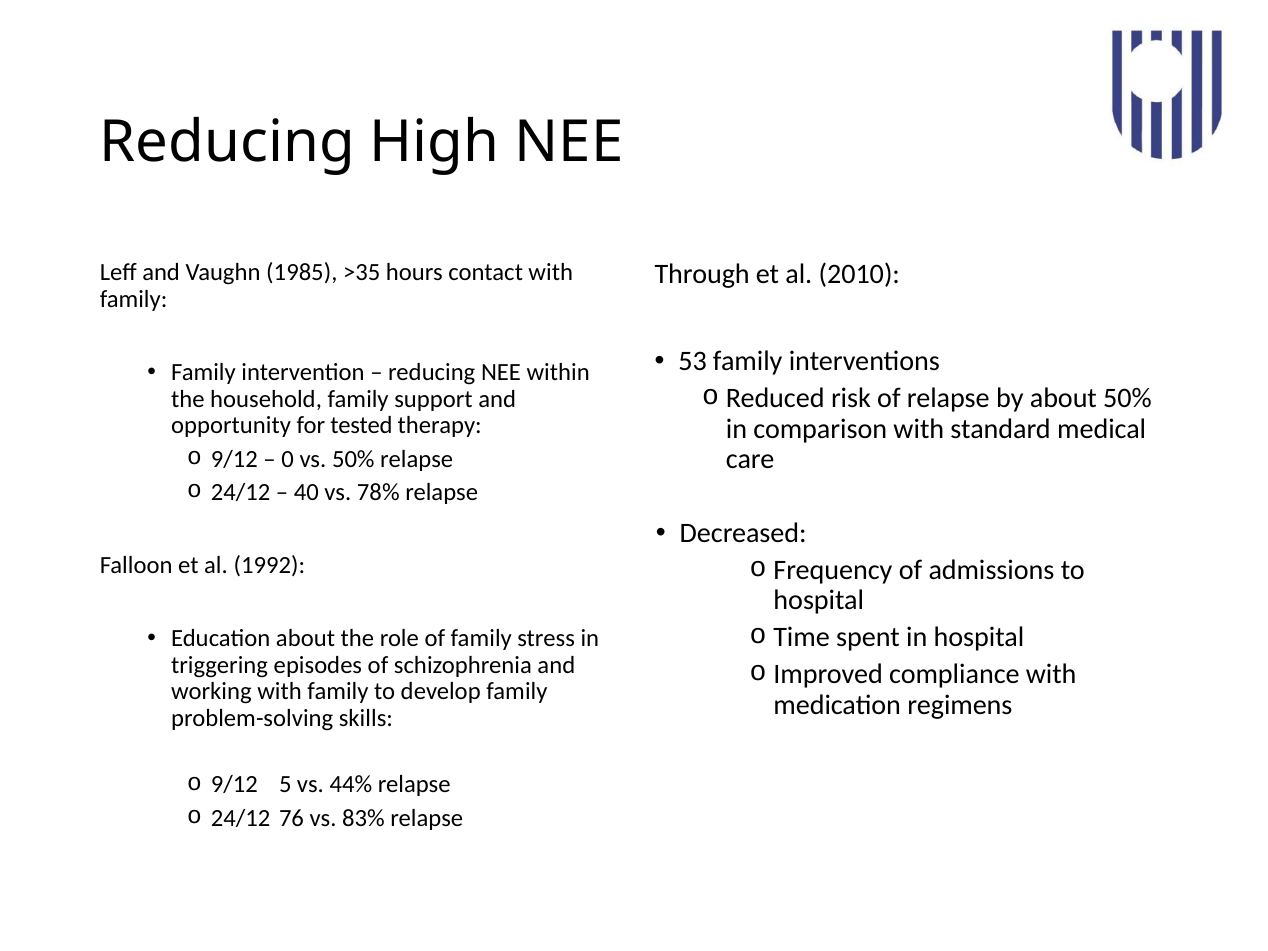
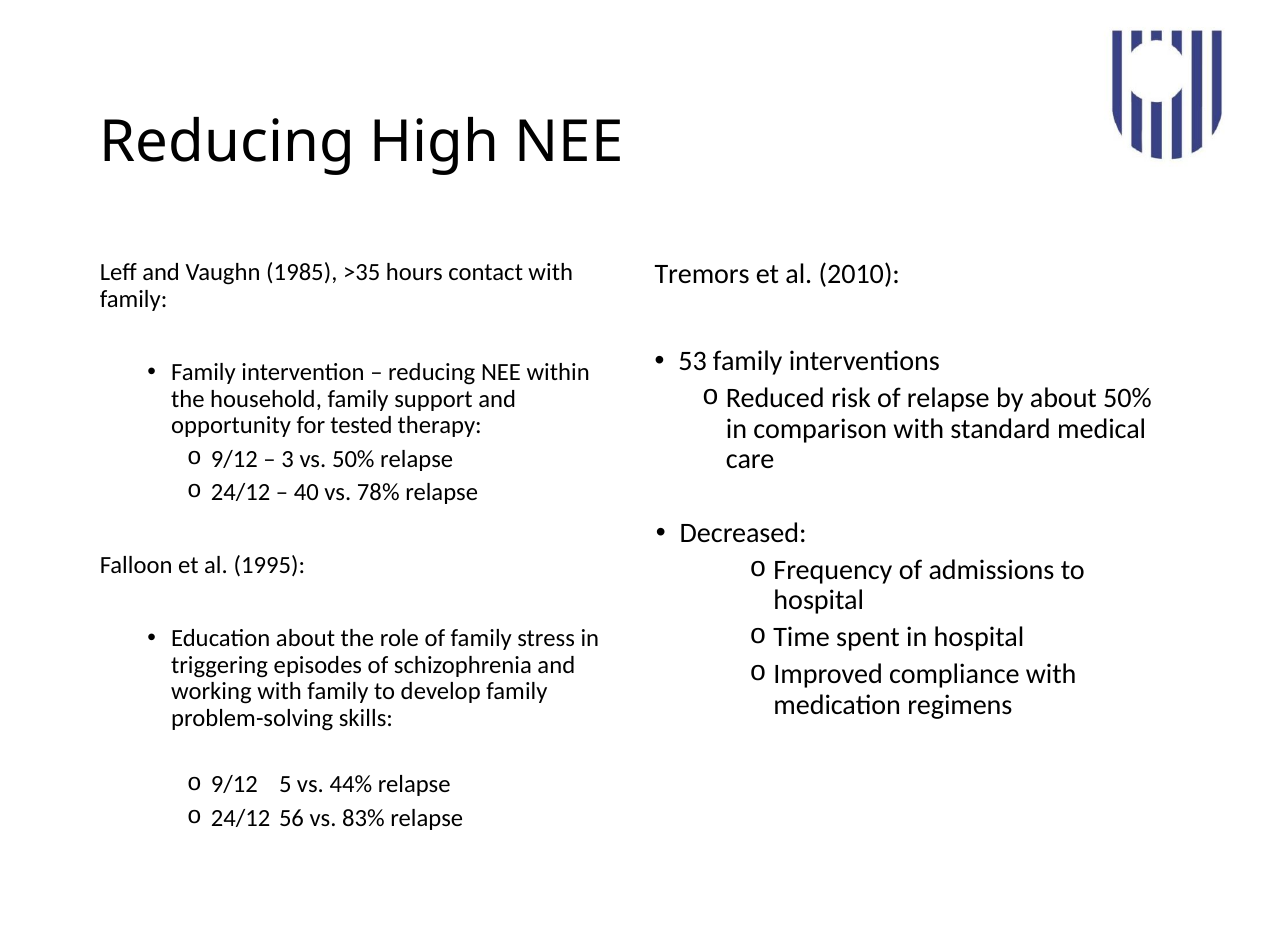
Through: Through -> Tremors (702, 275)
0: 0 -> 3 (288, 459)
1992: 1992 -> 1995 (269, 565)
76: 76 -> 56 (291, 818)
